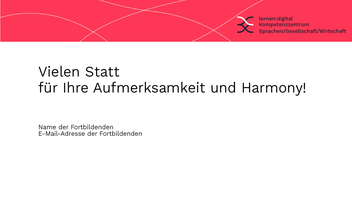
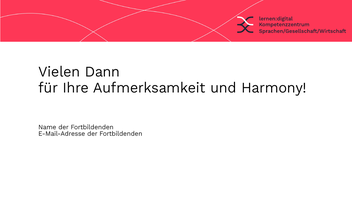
Statt: Statt -> Dann (102, 72)
